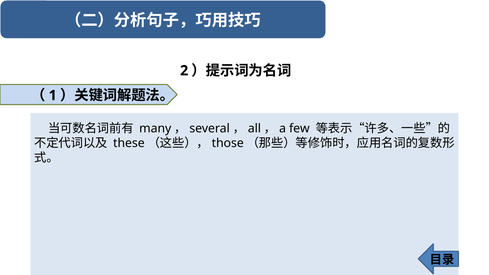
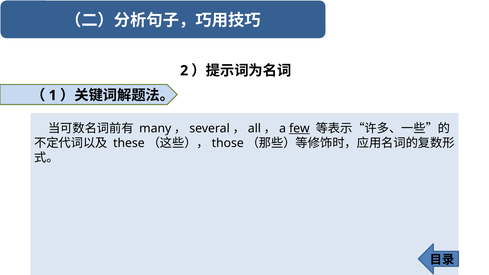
few underline: none -> present (299, 128)
